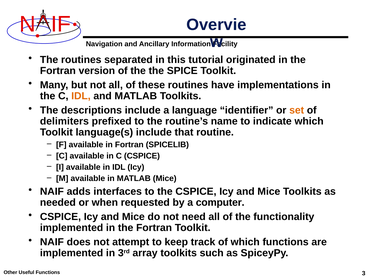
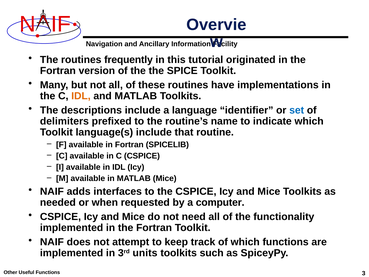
separated: separated -> frequently (129, 60)
set colour: orange -> blue (297, 110)
array: array -> units (145, 253)
